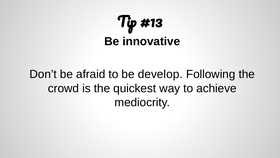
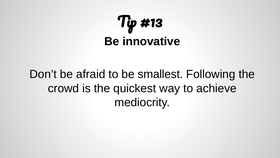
develop: develop -> smallest (160, 74)
